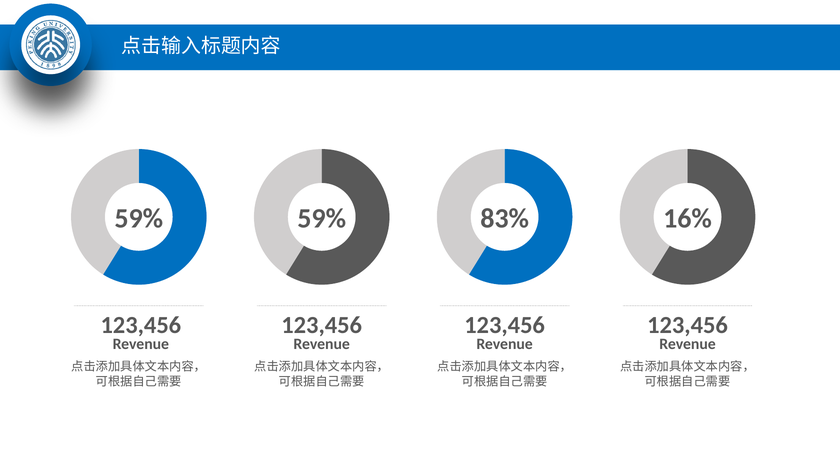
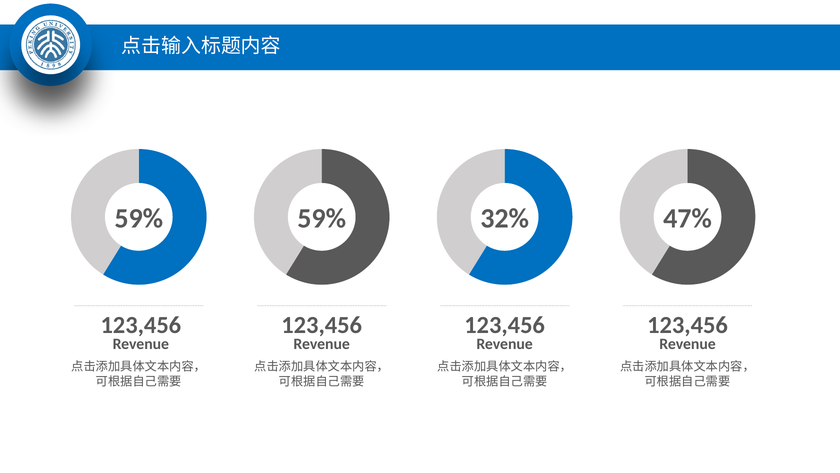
83%: 83% -> 32% (505, 218)
16%: 16% -> 47% (688, 218)
